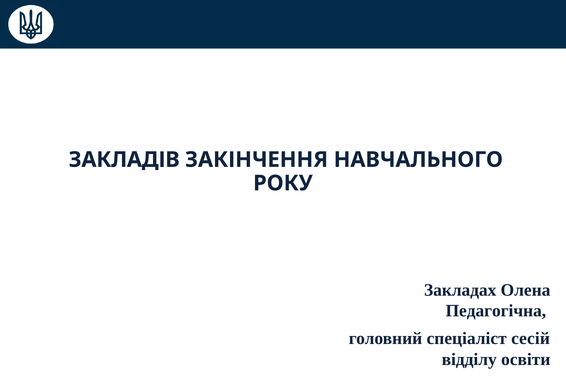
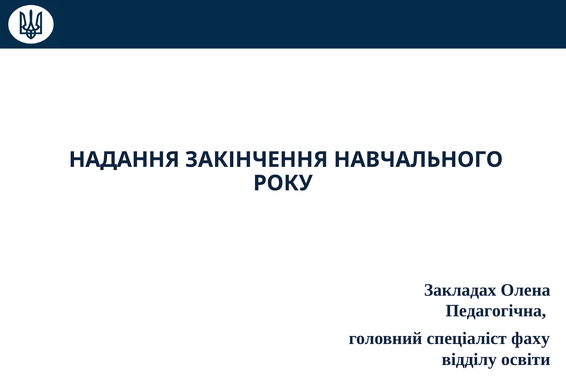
ЗАКЛАДІВ: ЗАКЛАДІВ -> НАДАННЯ (124, 160)
сесій: сесій -> фаху (531, 338)
